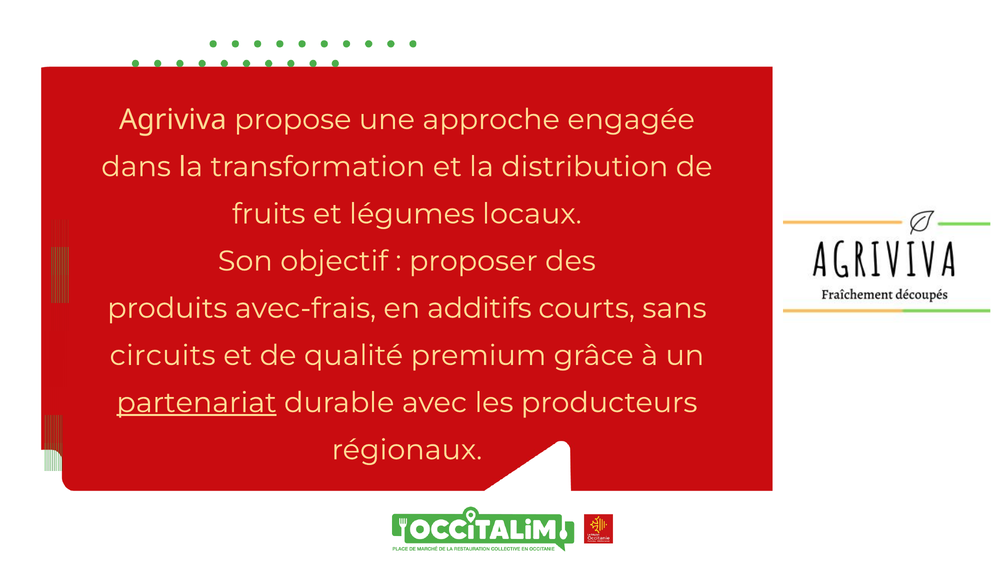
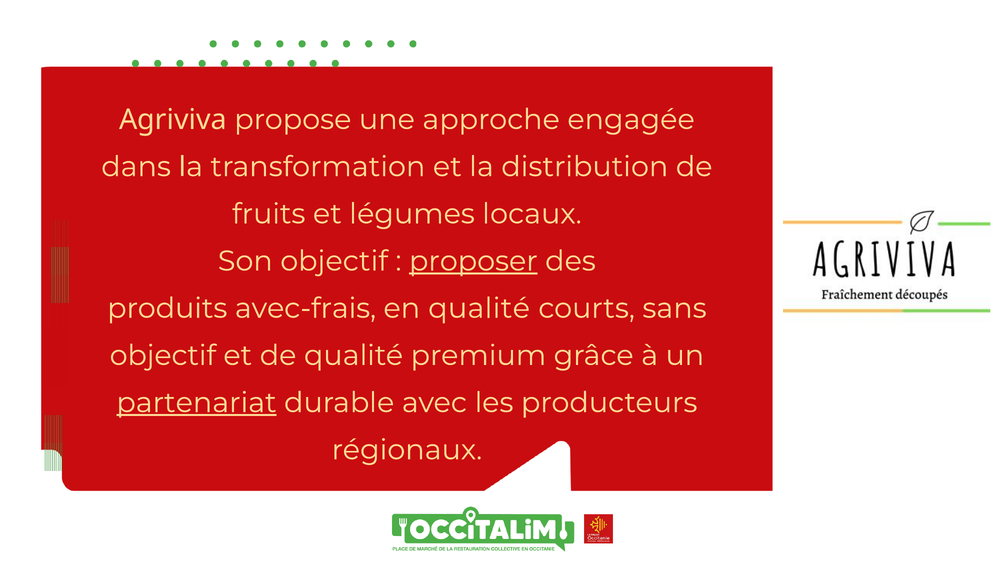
proposer underline: none -> present (473, 261)
en additifs: additifs -> qualité (479, 308)
circuits: circuits -> objectif (163, 356)
